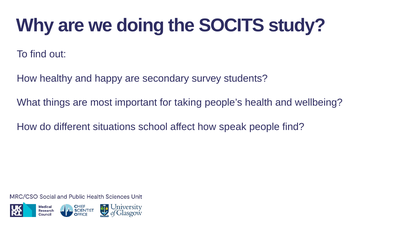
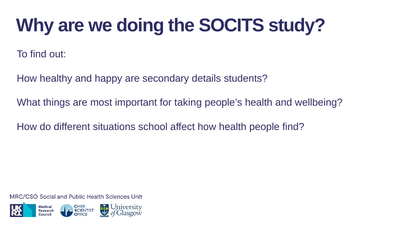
survey: survey -> details (206, 78)
how speak: speak -> health (233, 127)
